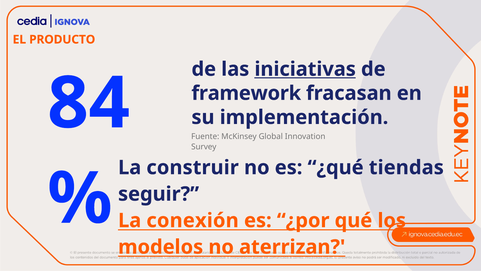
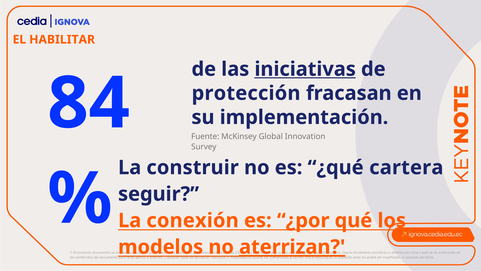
PRODUCTO: PRODUCTO -> HABILITAR (62, 39)
framework: framework -> protección (246, 93)
tiendas: tiendas -> cartera (406, 167)
aterrizan underline: none -> present (292, 247)
